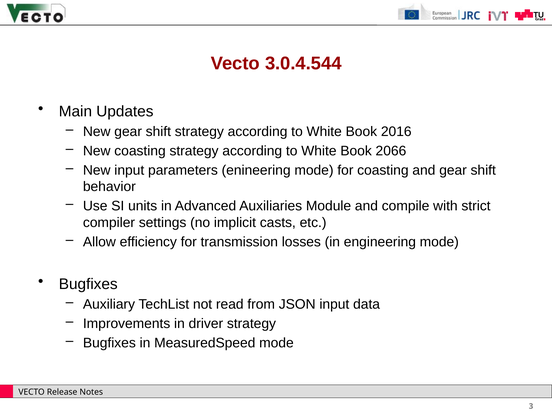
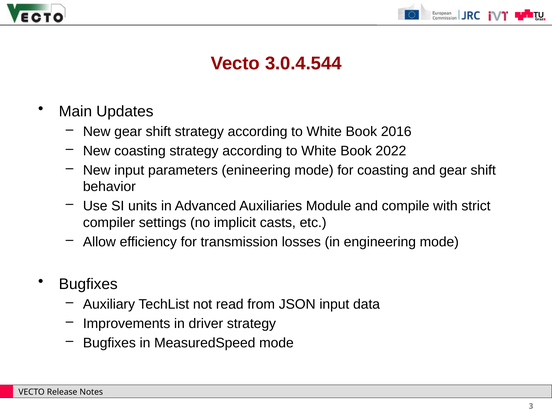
2066: 2066 -> 2022 (391, 151)
